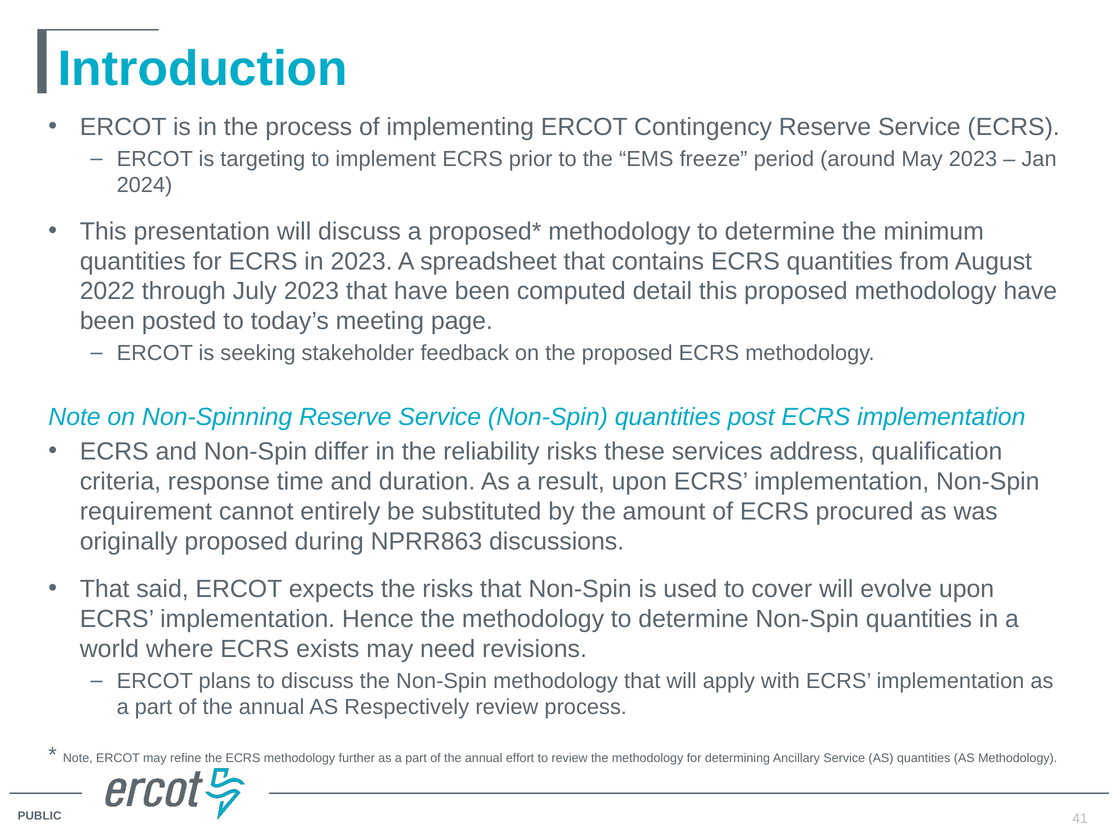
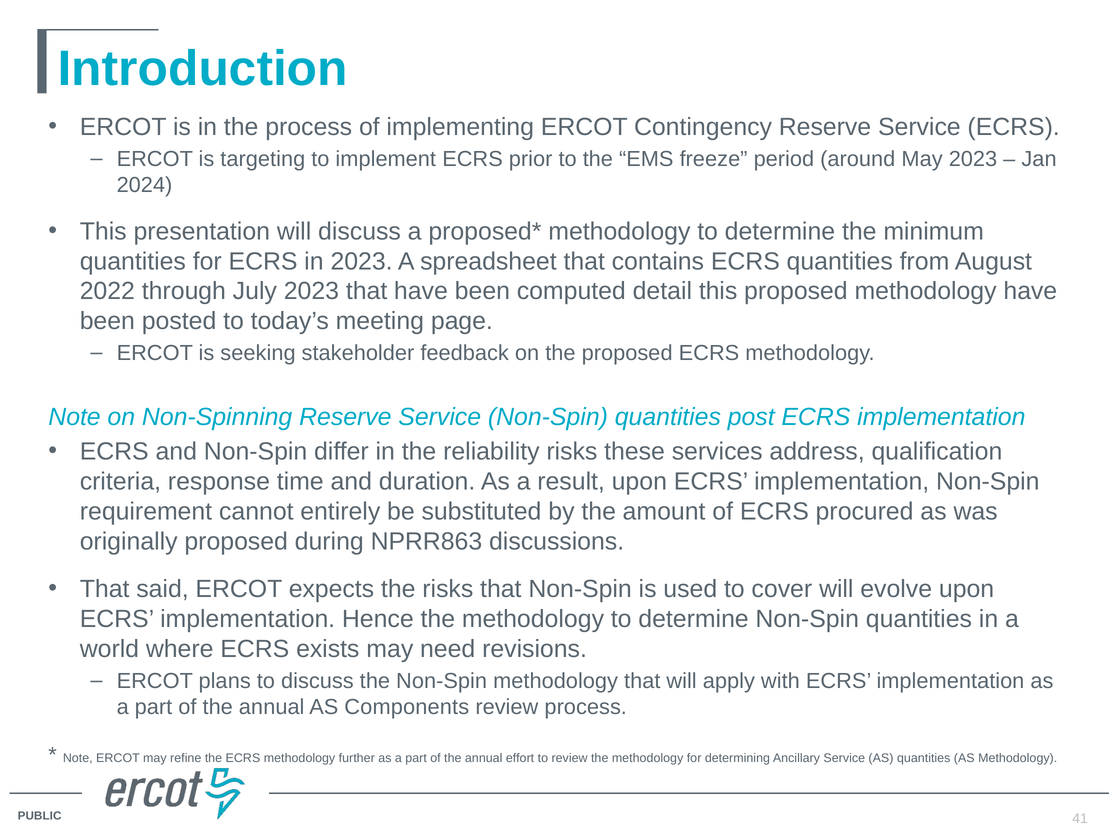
Respectively: Respectively -> Components (407, 707)
